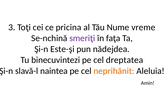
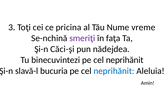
Este-şi: Este-şi -> Căci-şi (62, 49)
binecuvintezi pe cel dreptatea: dreptatea -> neprihănit (125, 60)
naintea: naintea -> bucuria (54, 71)
neprihănit colour: orange -> blue (114, 71)
